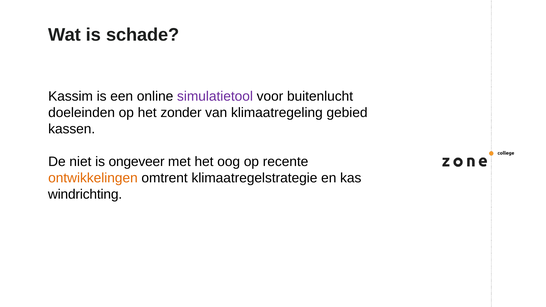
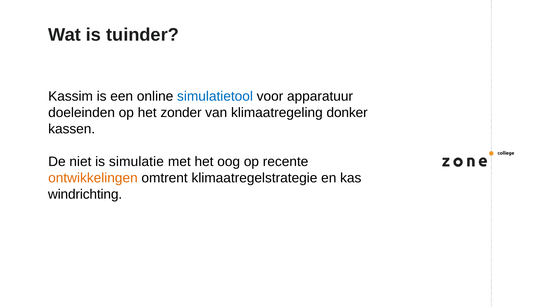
schade: schade -> tuinder (143, 35)
simulatietool colour: purple -> blue (215, 96)
buitenlucht: buitenlucht -> apparatuur (320, 96)
gebied: gebied -> donker (347, 113)
ongeveer: ongeveer -> simulatie (136, 162)
